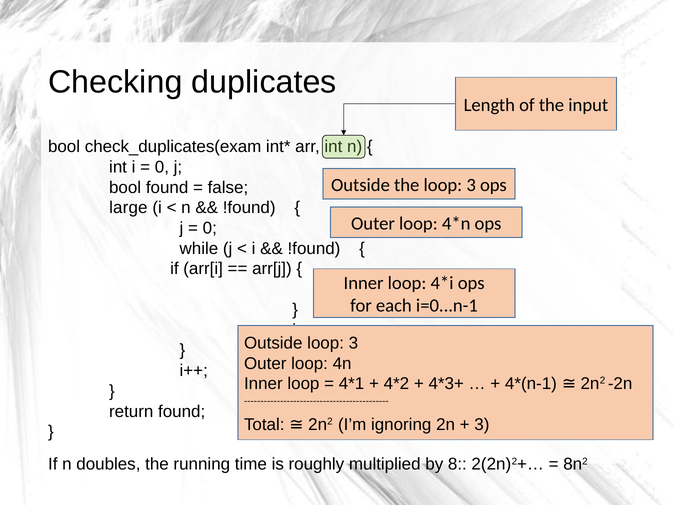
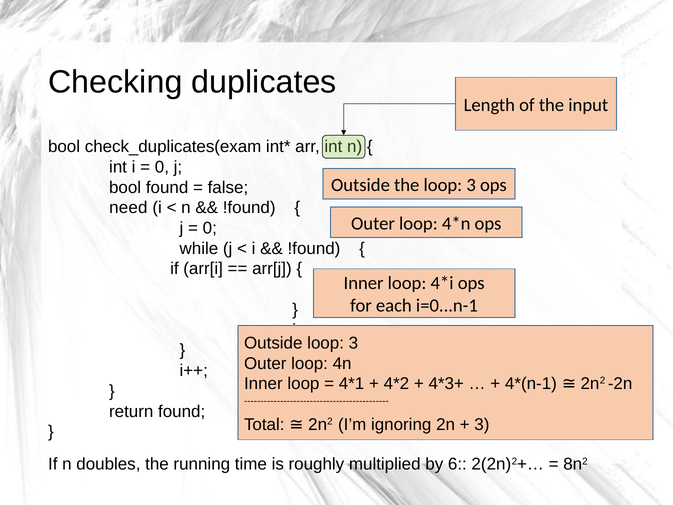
large: large -> need (128, 208)
8: 8 -> 6 (457, 464)
